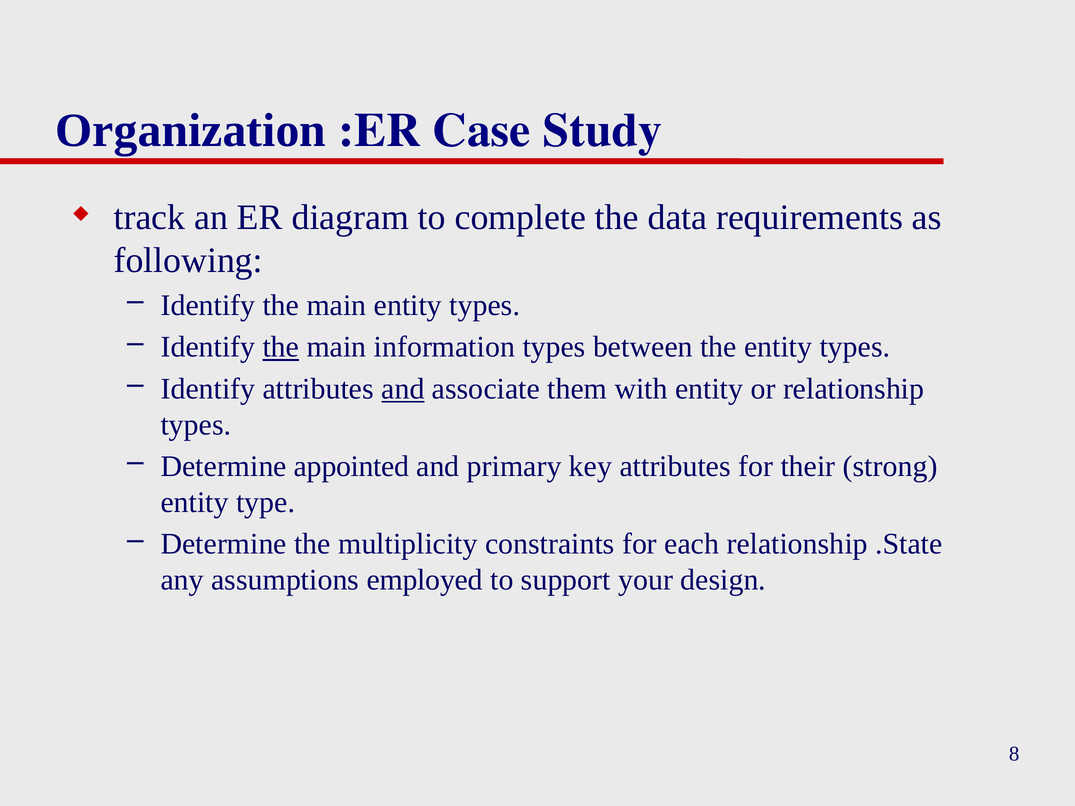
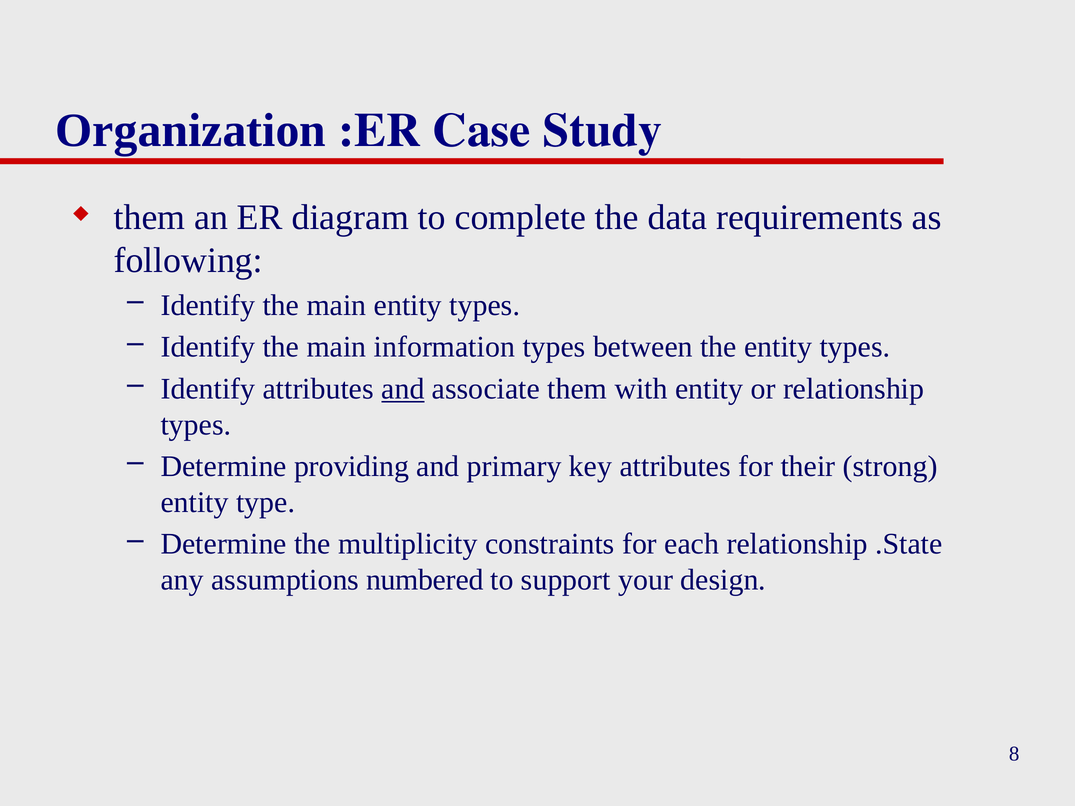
track: track -> them (149, 217)
the underline: present -> none (281, 347)
appointed: appointed -> providing (352, 467)
employed: employed -> numbered (425, 580)
